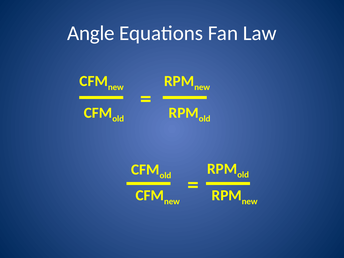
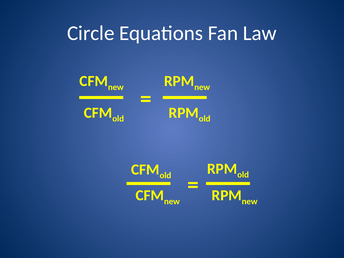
Angle: Angle -> Circle (91, 33)
